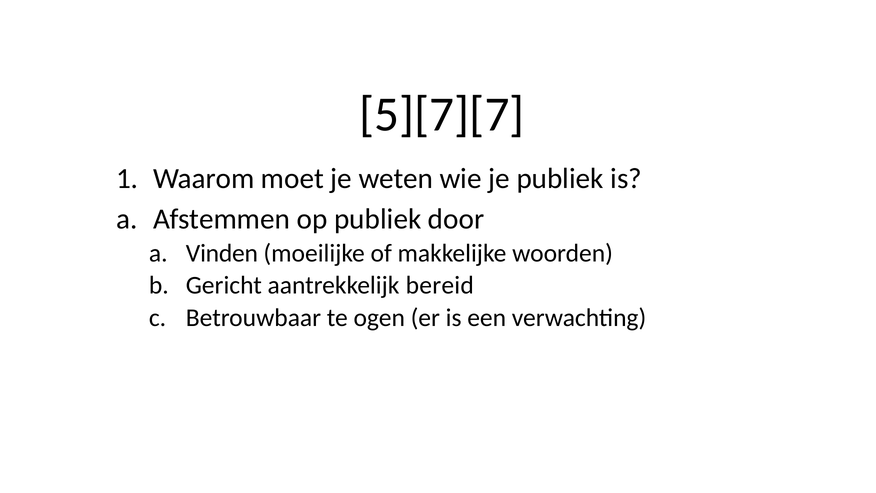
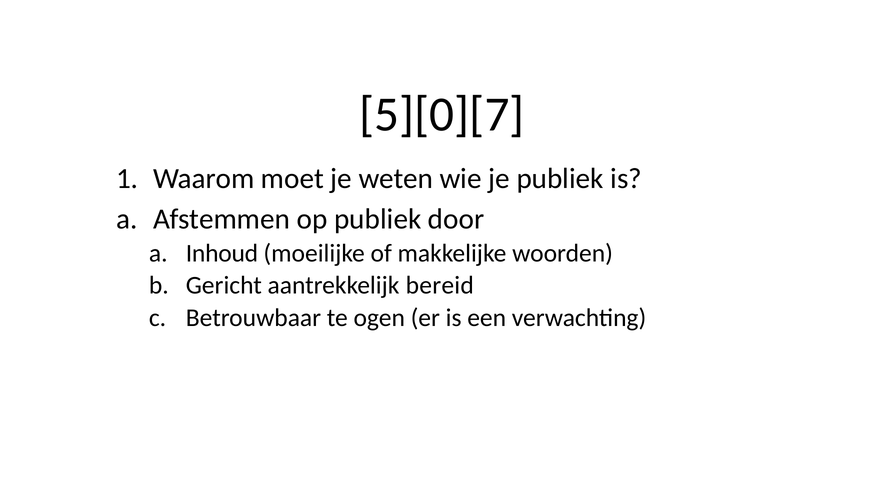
5][7][7: 5][7][7 -> 5][0][7 (442, 114)
Vinden: Vinden -> Inhoud (222, 253)
